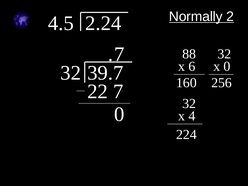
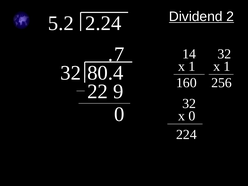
Normally: Normally -> Dividend (196, 16)
4.5: 4.5 -> 5.2 (61, 23)
88: 88 -> 14 (189, 54)
6: 6 -> 1 (192, 66)
0: 0 -> 1 (227, 66)
39.7: 39.7 -> 80.4 (105, 73)
22 7: 7 -> 9 (118, 92)
x 4: 4 -> 0 (192, 116)
